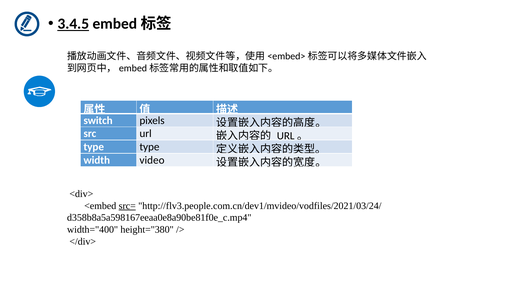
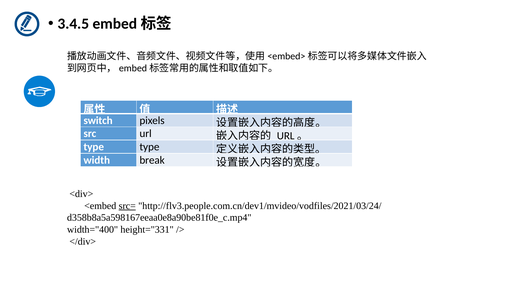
3.4.5 underline: present -> none (73, 24)
video: video -> break (152, 160)
height="380: height="380 -> height="331 (147, 230)
